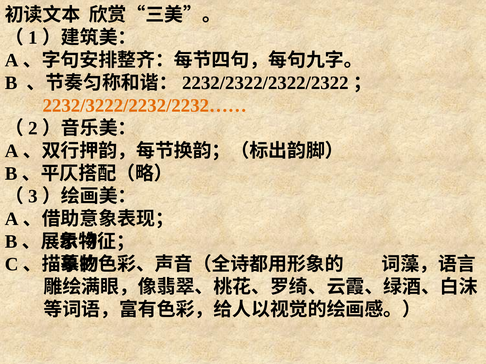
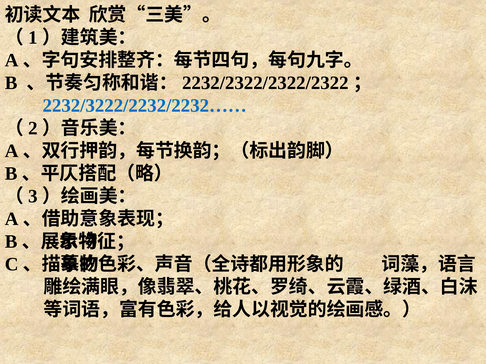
2232/3222/2232/2232…… colour: orange -> blue (145, 106)
